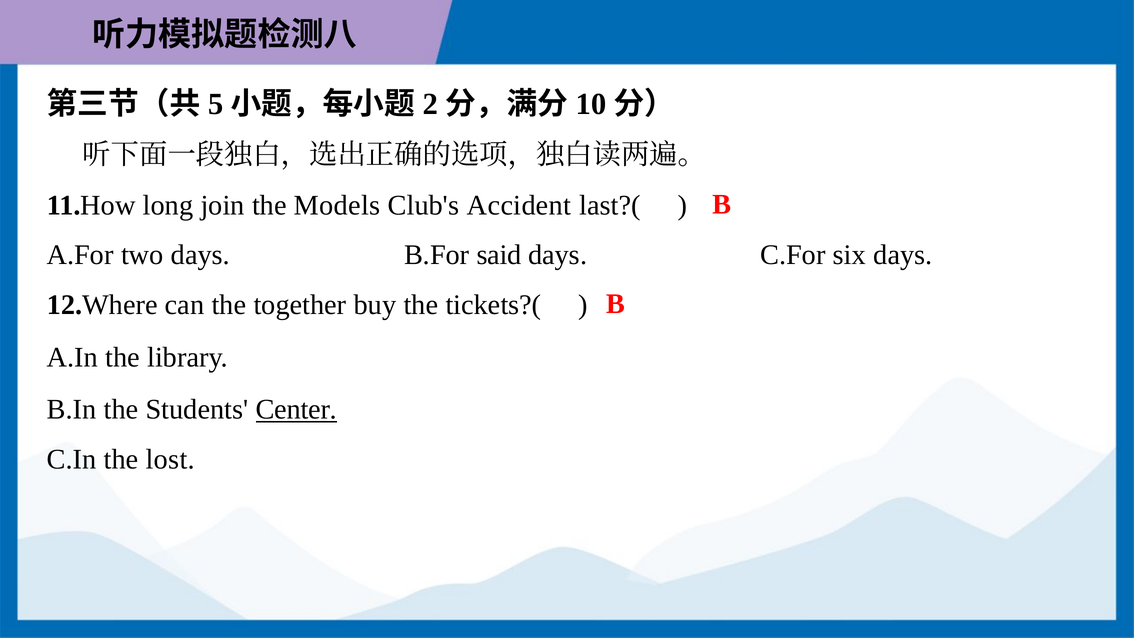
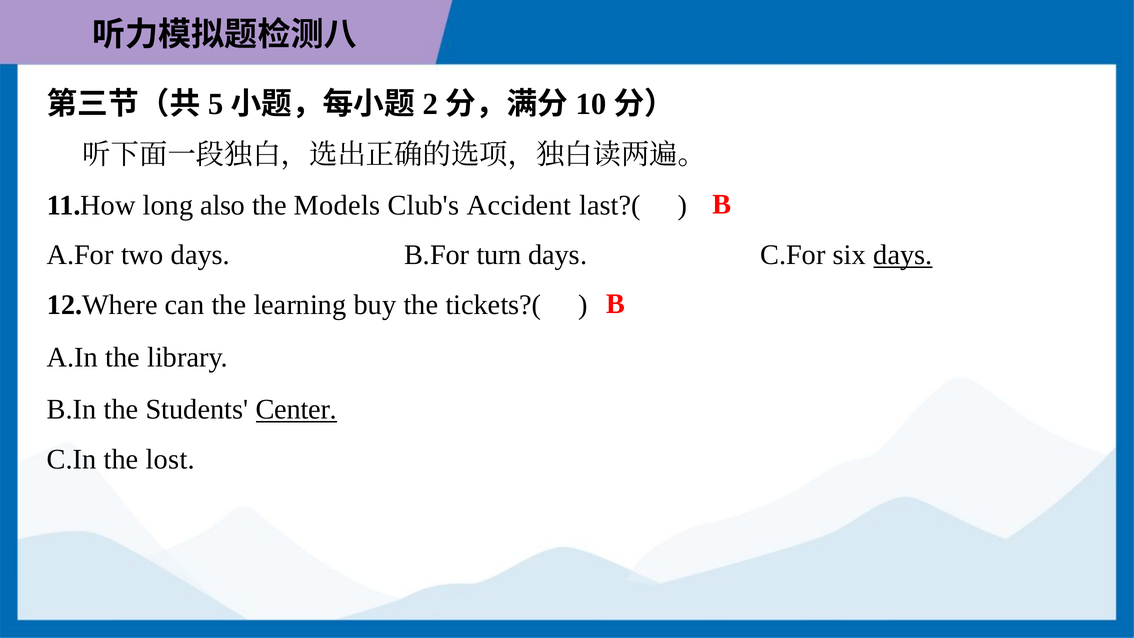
join: join -> also (223, 205)
said: said -> turn (499, 255)
days underline: none -> present (903, 255)
together: together -> learning (300, 305)
